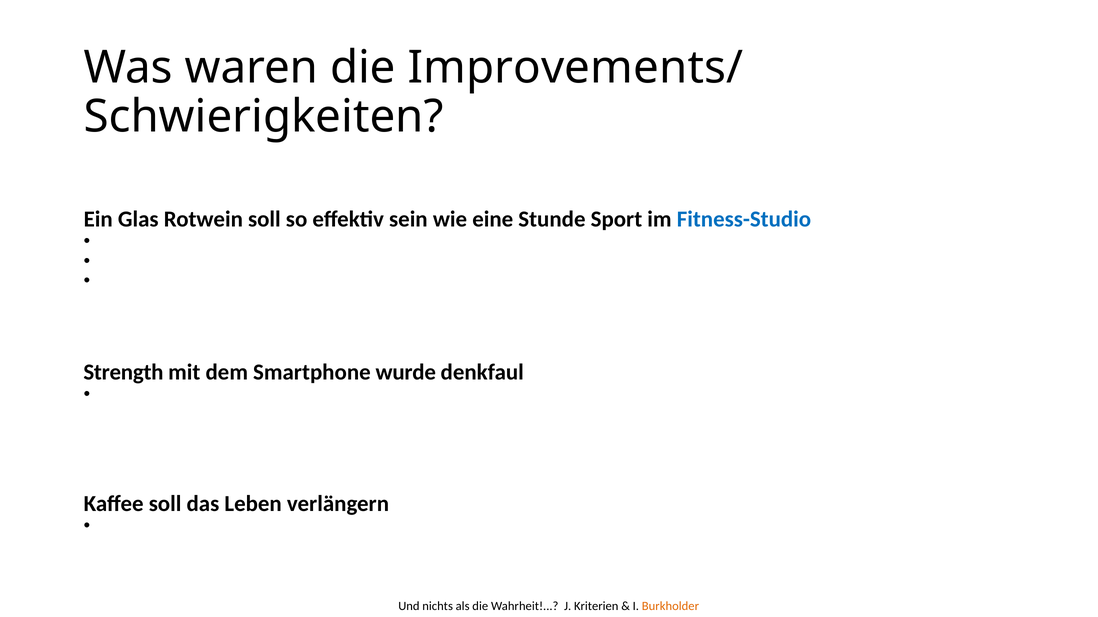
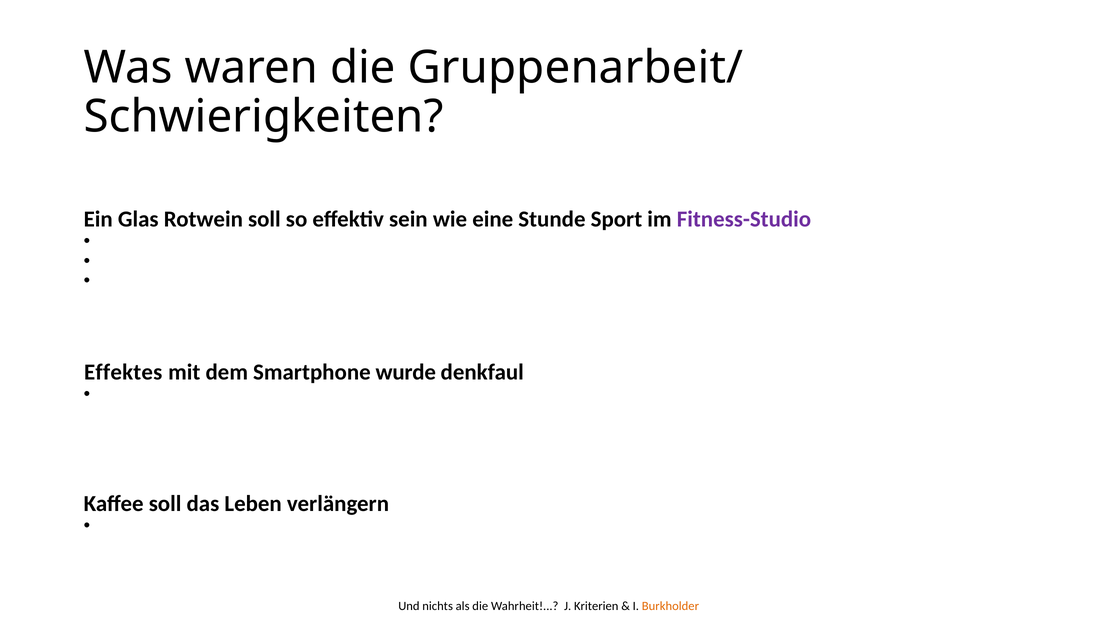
Improvements/: Improvements/ -> Gruppenarbeit/ (575, 68)
Fitness-Studio colour: blue -> purple (744, 220)
Strength: Strength -> Effektes (123, 372)
